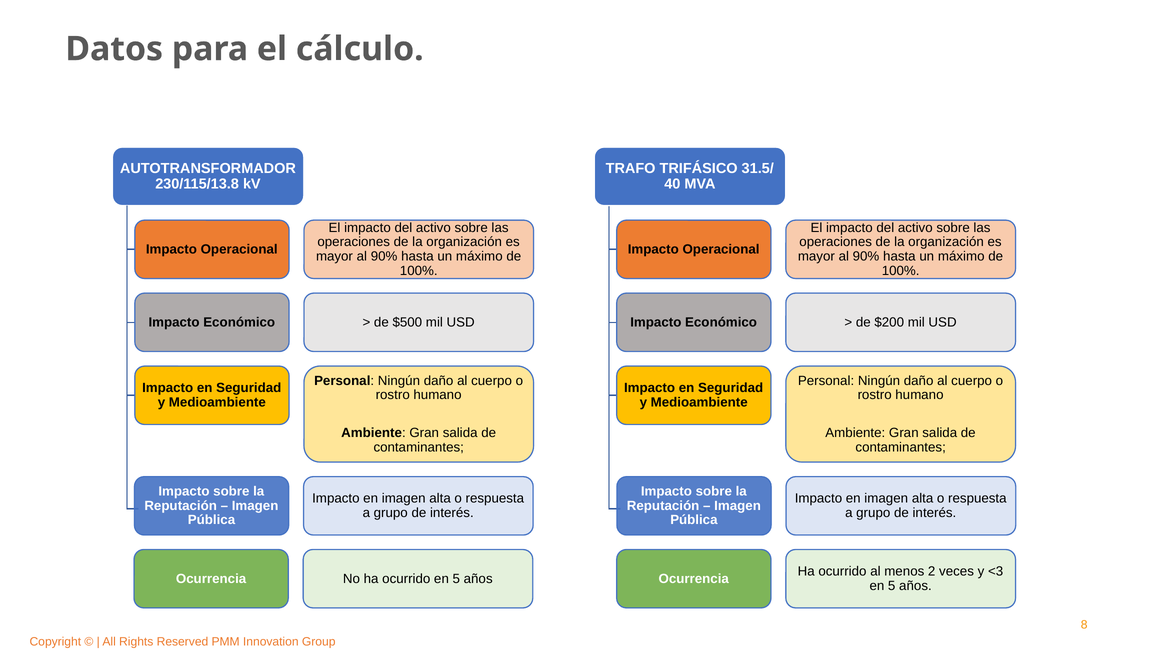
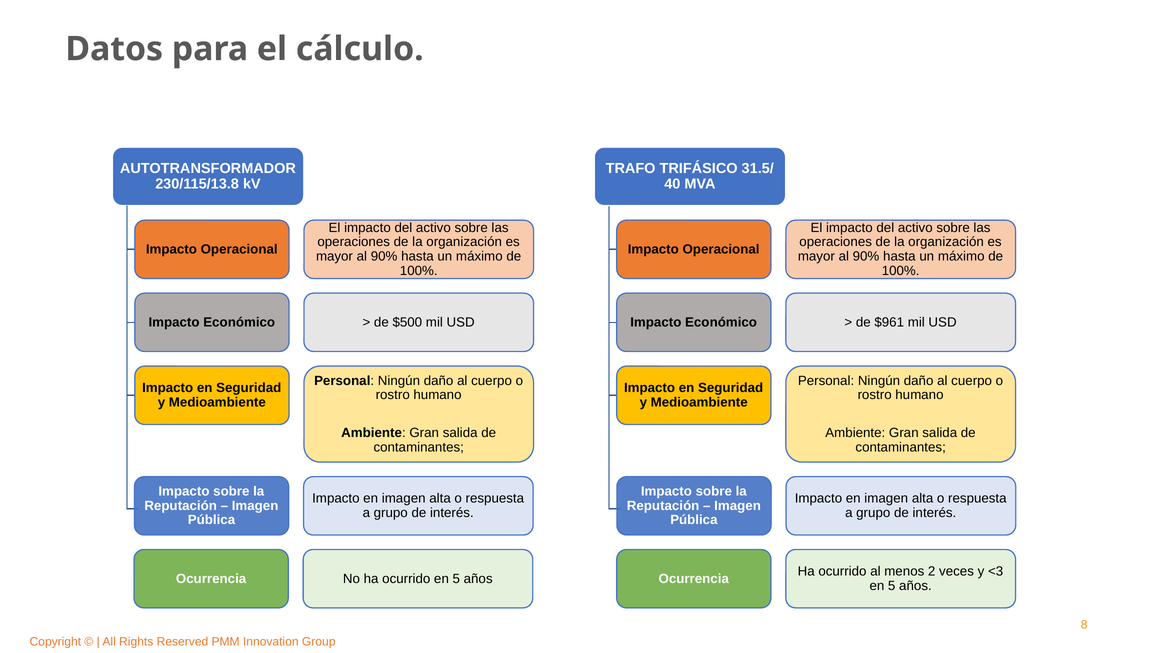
$200: $200 -> $961 (889, 322)
